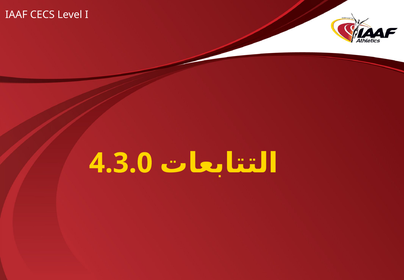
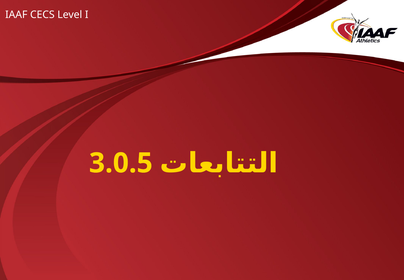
4.3.0: 4.3.0 -> 3.0.5 (121, 163)
